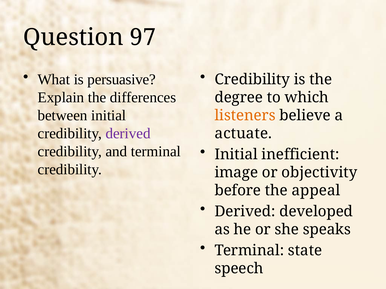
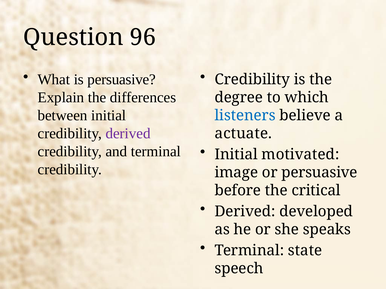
97: 97 -> 96 (143, 37)
listeners colour: orange -> blue (245, 116)
inefficient: inefficient -> motivated (300, 155)
or objectivity: objectivity -> persuasive (319, 173)
appeal: appeal -> critical (316, 191)
